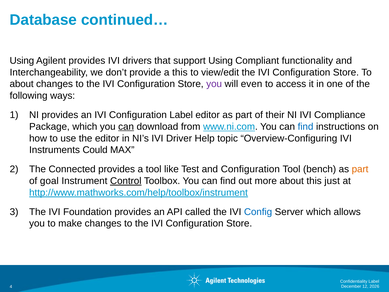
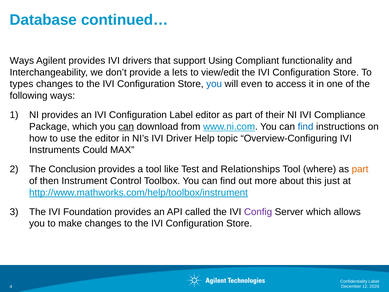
Using: Using -> Ways (22, 61)
a this: this -> lets (180, 72)
about: about -> types (22, 84)
you colour: purple -> blue (214, 84)
Connected: Connected -> Conclusion (72, 169)
and Configuration: Configuration -> Relationships (250, 169)
bench: bench -> where (320, 169)
goal: goal -> then (49, 181)
Control underline: present -> none (126, 181)
Config colour: blue -> purple (258, 212)
